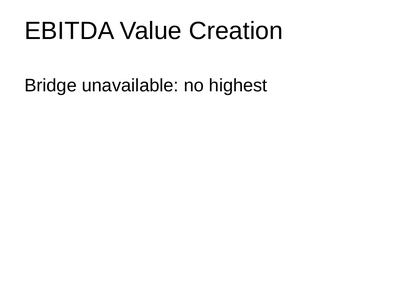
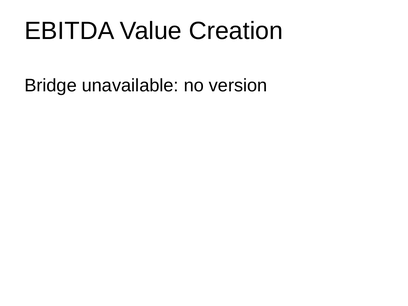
highest: highest -> version (238, 86)
